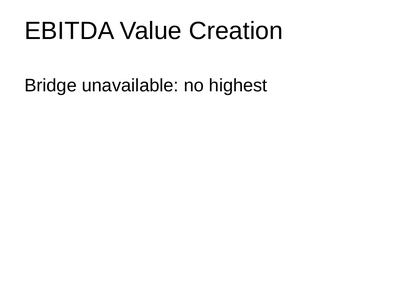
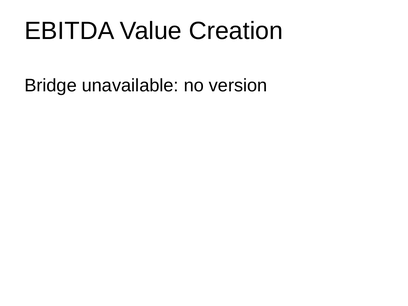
highest: highest -> version (238, 86)
